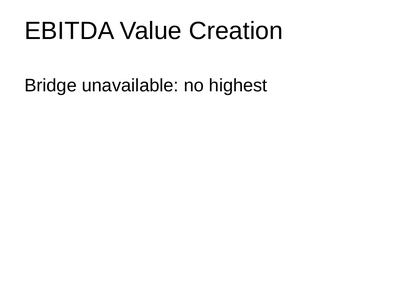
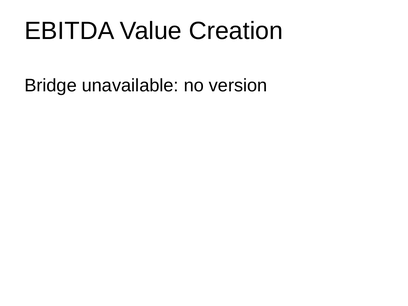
highest: highest -> version (238, 86)
